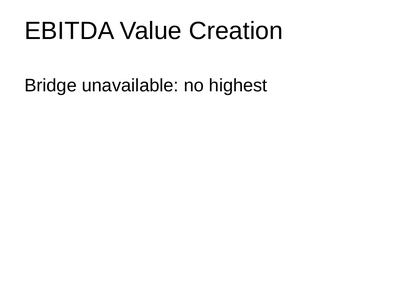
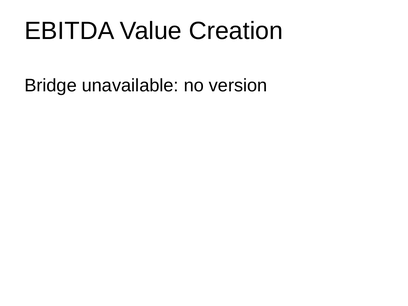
highest: highest -> version (238, 86)
